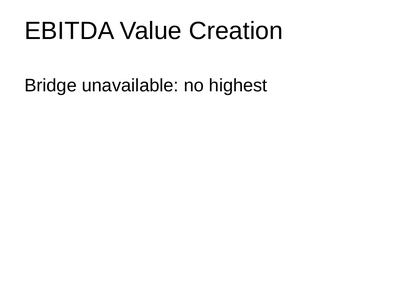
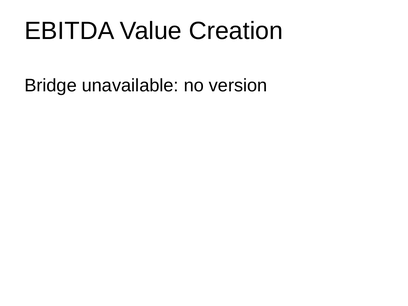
highest: highest -> version (238, 86)
